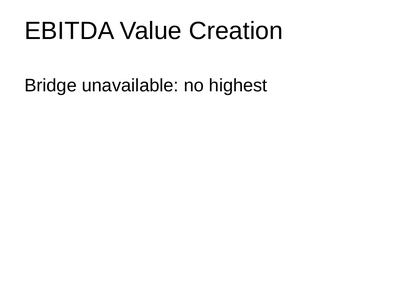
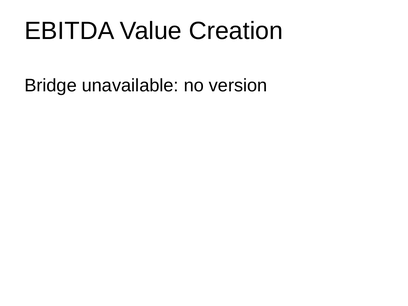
highest: highest -> version (238, 86)
